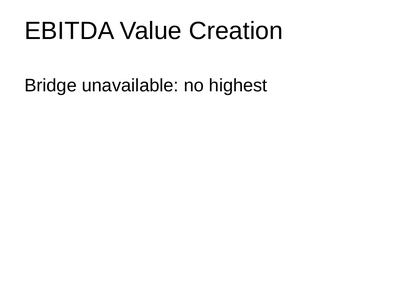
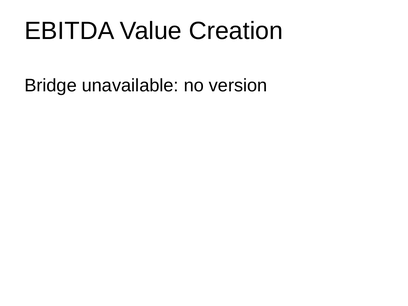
highest: highest -> version (238, 86)
